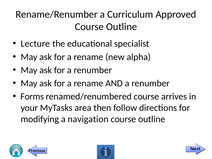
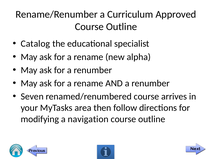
Lecture: Lecture -> Catalog (35, 44)
Forms: Forms -> Seven (32, 96)
